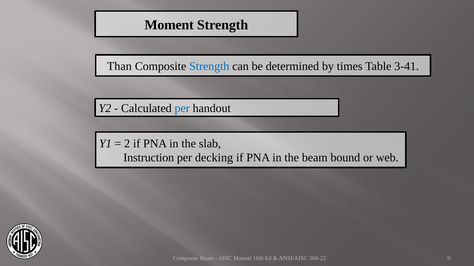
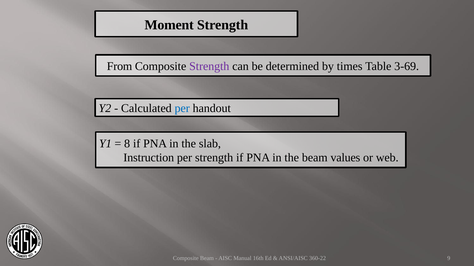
Than: Than -> From (120, 66)
Strength colour: blue -> purple (209, 66)
3-41: 3-41 -> 3-69 (407, 66)
2: 2 -> 8 (127, 144)
per decking: decking -> strength (214, 158)
bound: bound -> values (345, 158)
